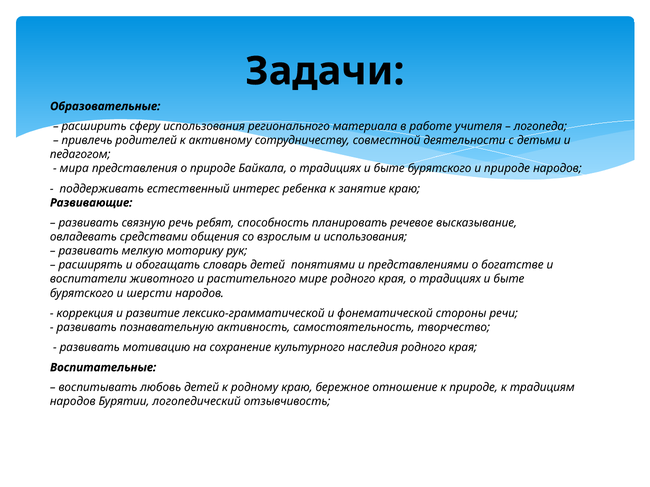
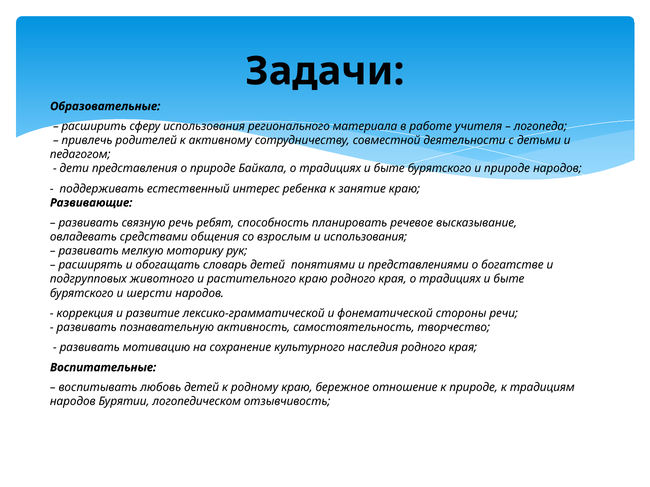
мира: мира -> дети (74, 169)
воспитатели: воспитатели -> подгрупповых (88, 279)
растительного мире: мире -> краю (313, 279)
логопедический: логопедический -> логопедическом (197, 402)
